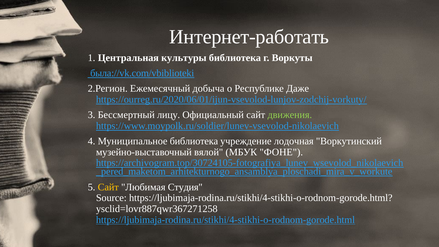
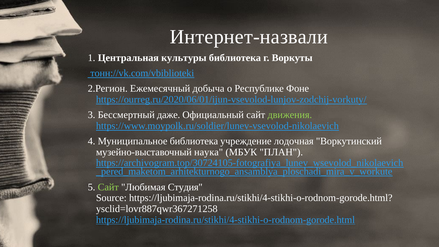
Интернет-работать: Интернет-работать -> Интернет-назвали (249, 37)
была://vk.com/vbiblioteki: была://vk.com/vbiblioteki -> тонн://vk.com/vbiblioteki (142, 73)
Даже: Даже -> Фоне (298, 89)
лицу: лицу -> даже (169, 115)
вялой: вялой -> наука (209, 152)
ФОНЕ: ФОНЕ -> ПЛАН (281, 152)
Сайт colour: yellow -> light green (108, 187)
